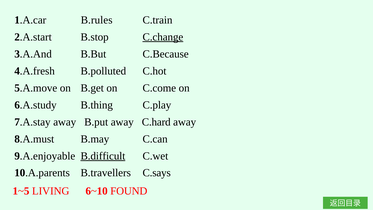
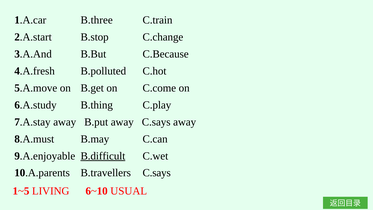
B.rules: B.rules -> B.three (97, 20)
C.change underline: present -> none (163, 37)
away C.hard: C.hard -> C.says (156, 122)
FOUND: FOUND -> USUAL (129, 191)
